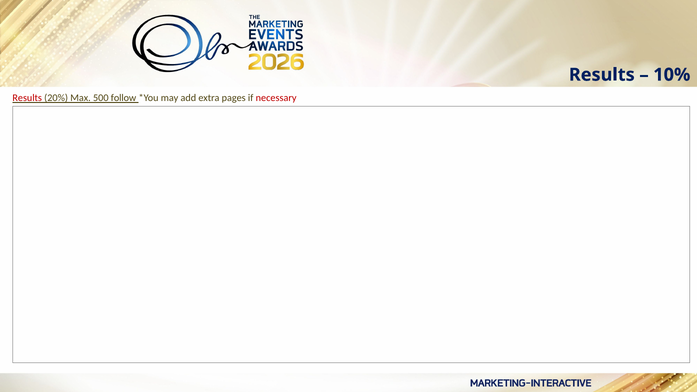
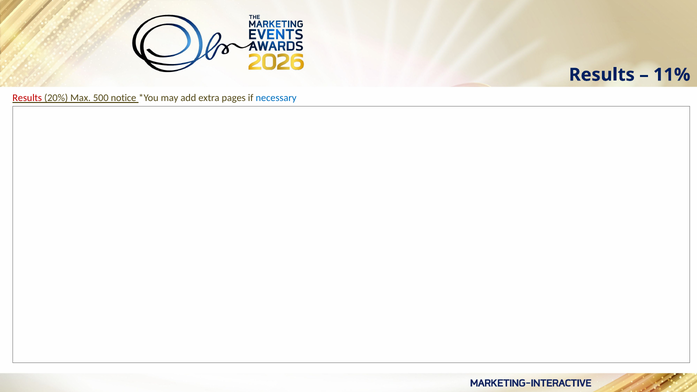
10%: 10% -> 11% (672, 75)
follow: follow -> notice (124, 98)
necessary colour: red -> blue (276, 98)
